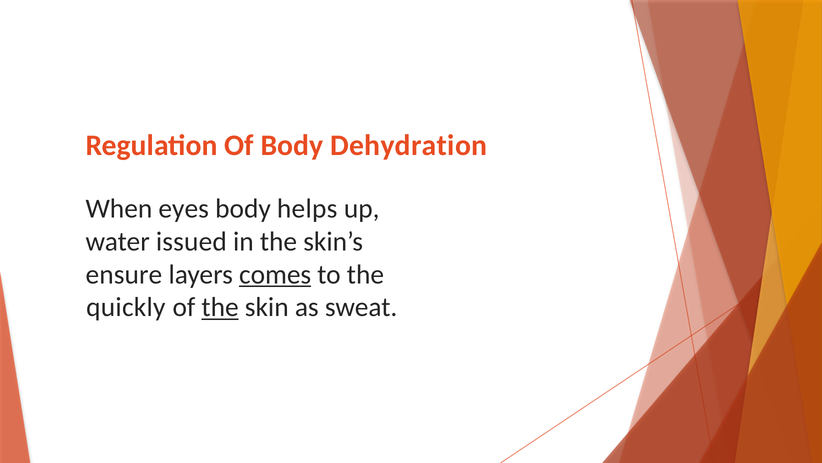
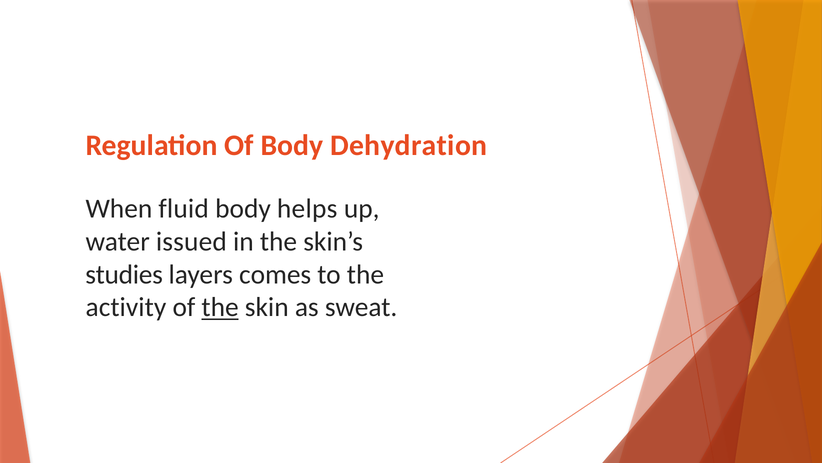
eyes: eyes -> fluid (184, 208)
ensure: ensure -> studies (124, 274)
comes underline: present -> none (275, 274)
quickly: quickly -> activity (126, 307)
